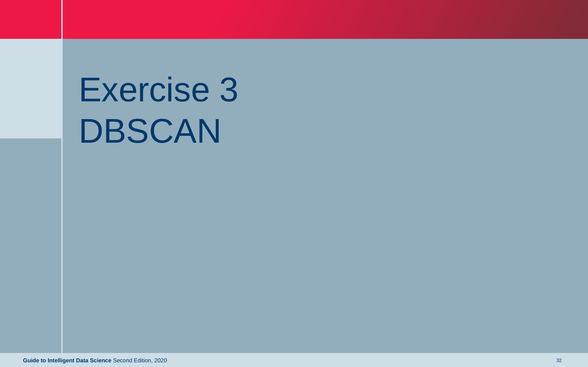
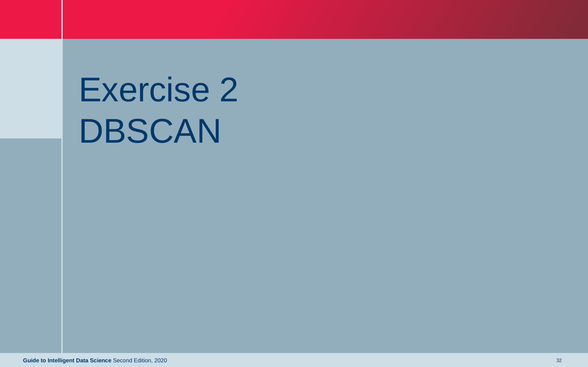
3: 3 -> 2 (229, 90)
